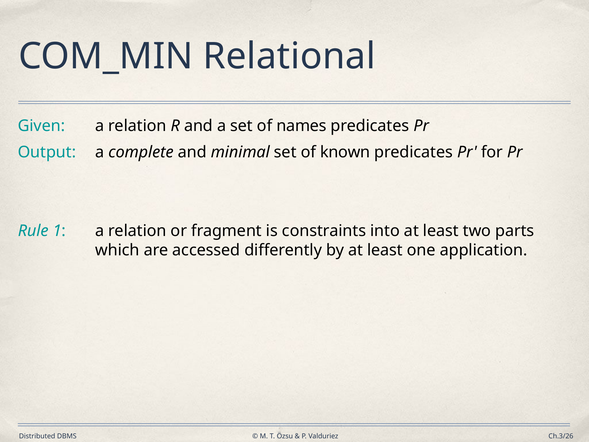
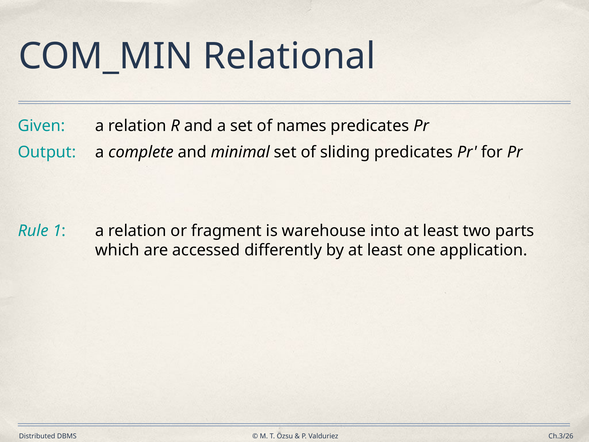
known: known -> sliding (345, 152)
constraints: constraints -> warehouse (324, 231)
